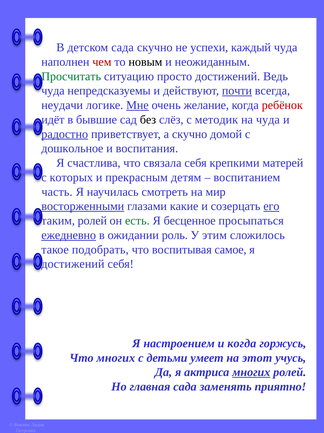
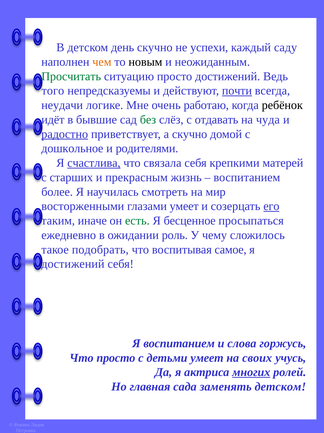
детском сада: сада -> день (123, 47)
каждый чуда: чуда -> саду (286, 47)
чем colour: red -> orange (102, 62)
чуда: чуда -> того (53, 91)
Мне underline: present -> none (137, 105)
желание: желание -> работаю (206, 105)
ребёнок colour: red -> black (282, 105)
без colour: black -> green (148, 119)
методик: методик -> отдавать (217, 119)
воспитания: воспитания -> родителями (147, 148)
счастлива underline: none -> present (94, 163)
которых: которых -> старших (71, 177)
детям: детям -> жизнь (186, 177)
часть: часть -> более (57, 191)
восторженными underline: present -> none (83, 206)
глазами какие: какие -> умеет (184, 206)
таким ролей: ролей -> иначе (92, 220)
ежедневно underline: present -> none (69, 235)
этим: этим -> чему (215, 235)
Я настроением: настроением -> воспитанием (179, 343)
и когда: когда -> слова (242, 343)
Что многих: многих -> просто (116, 357)
этот: этот -> своих (257, 357)
заменять приятно: приятно -> детском (280, 386)
